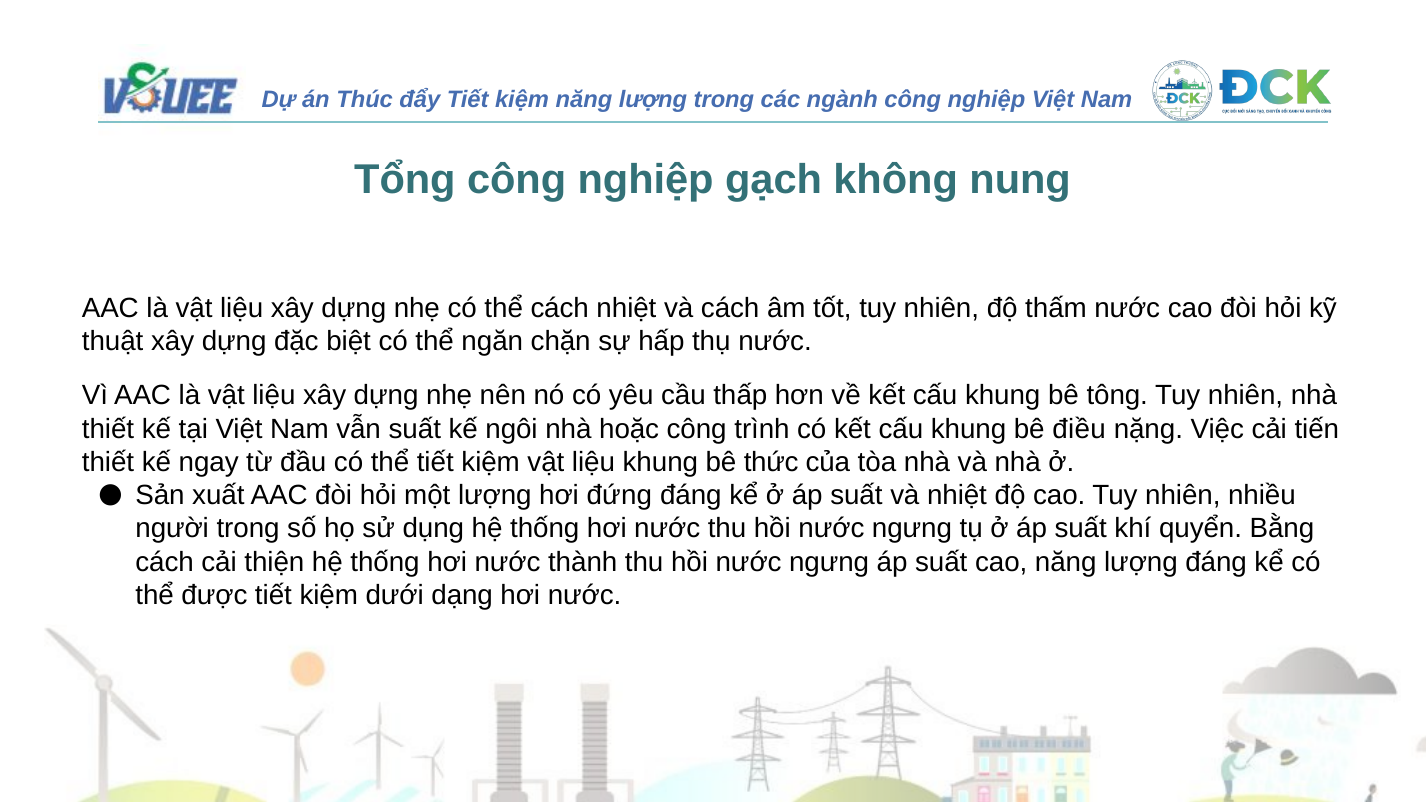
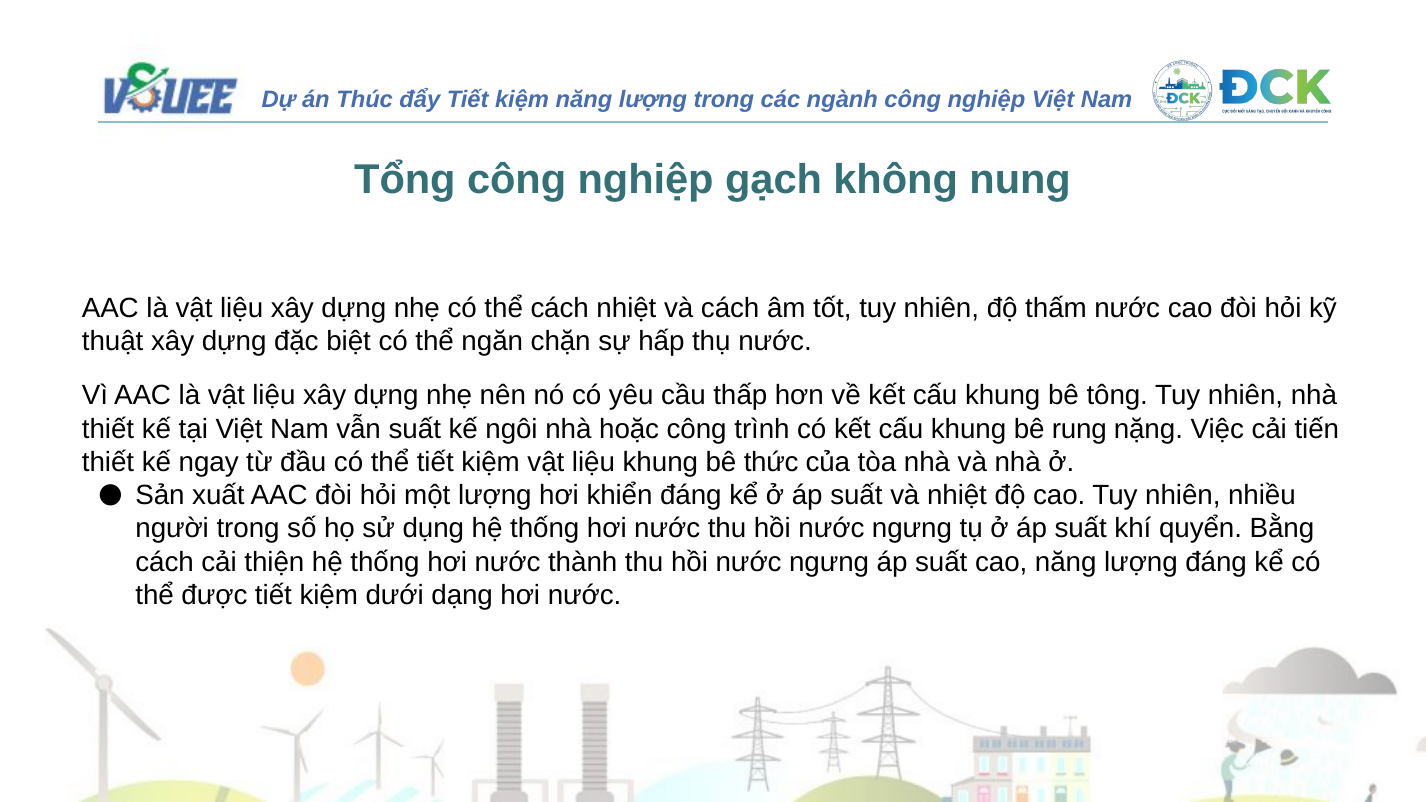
điều: điều -> rung (1079, 429)
đứng: đứng -> khiển (620, 495)
